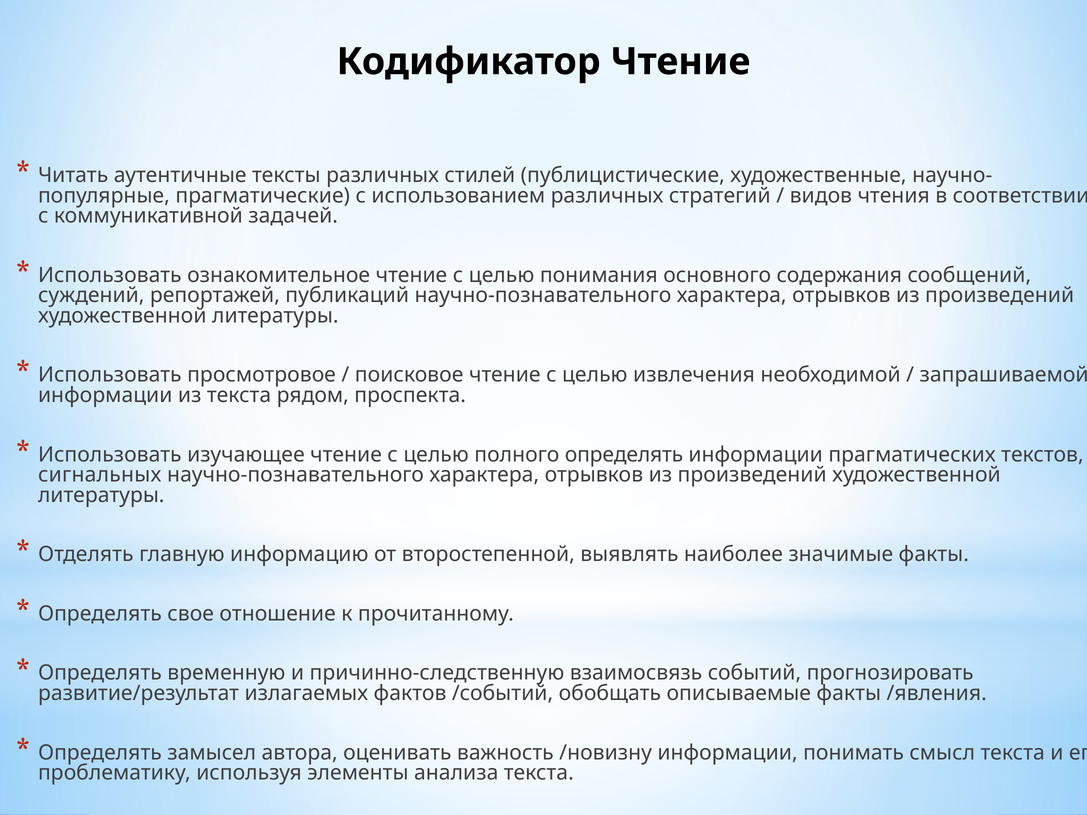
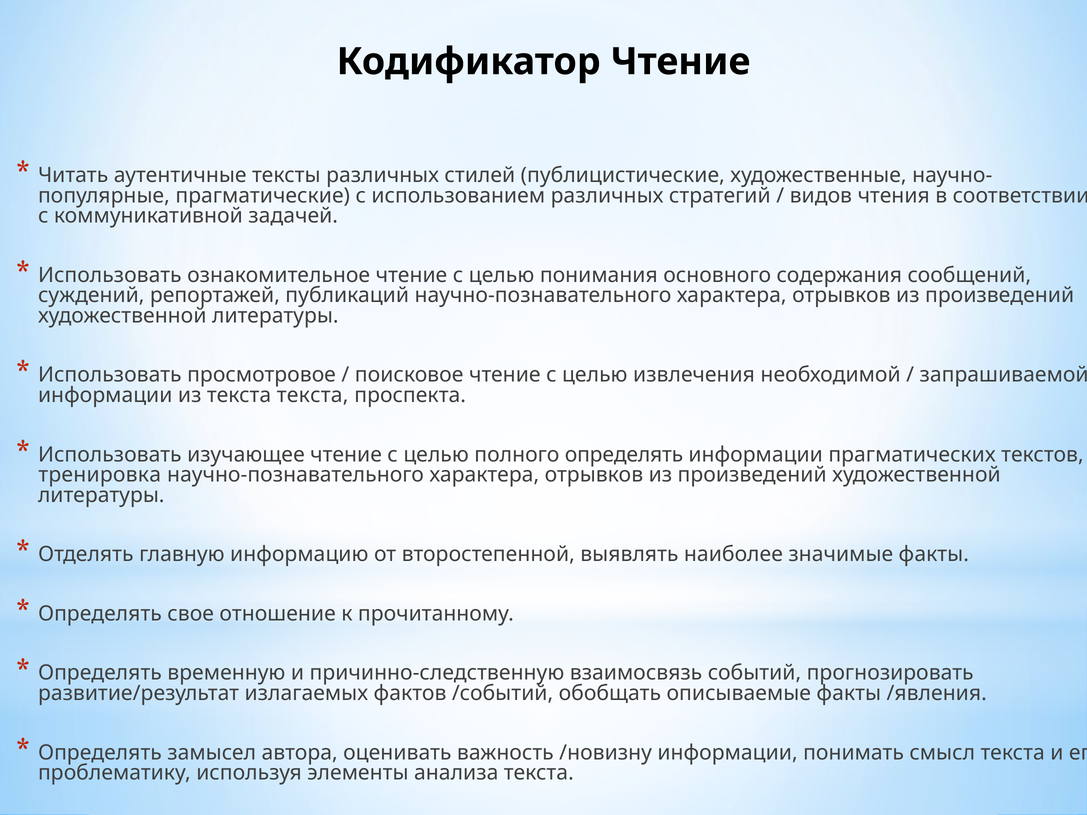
текста рядом: рядом -> текста (313, 395)
сигнальных: сигнальных -> тренировка (100, 475)
